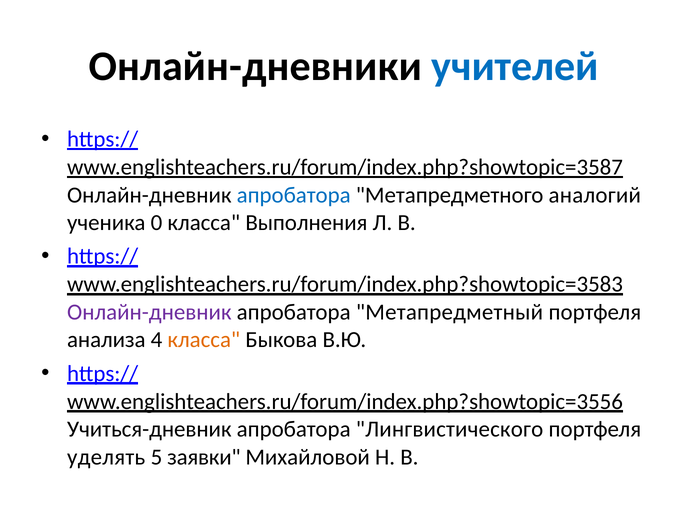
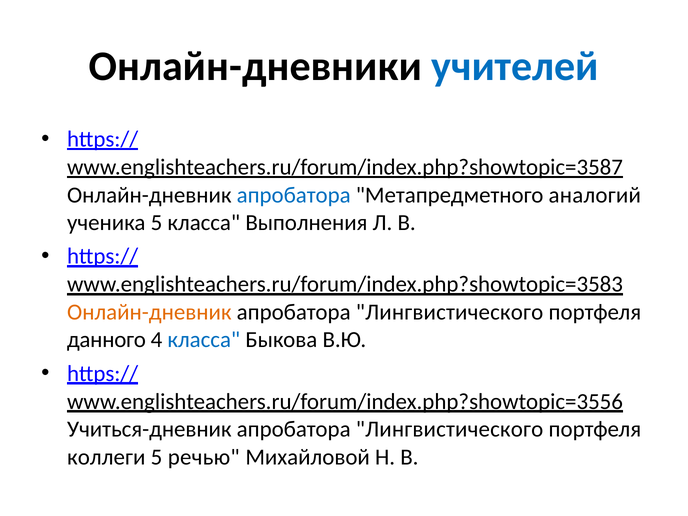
ученика 0: 0 -> 5 (156, 223)
Онлайн-дневник colour: purple -> orange (149, 312)
Метапредметный: Метапредметный -> Лингвистического (450, 312)
анализа: анализа -> данного (106, 340)
класса colour: orange -> blue (204, 340)
уделять: уделять -> коллеги (106, 457)
заявки: заявки -> речью (204, 457)
